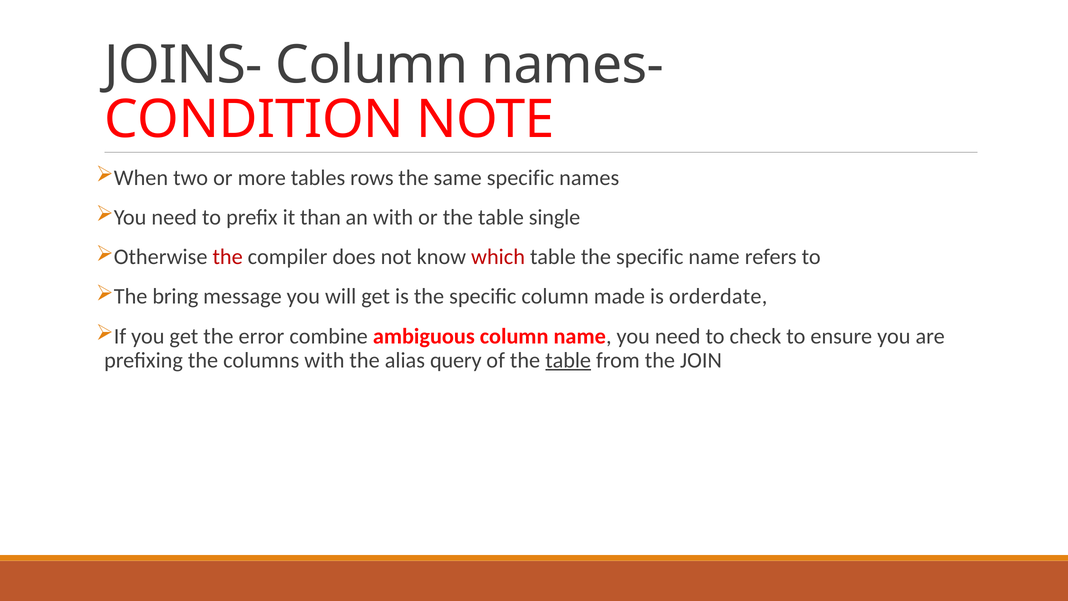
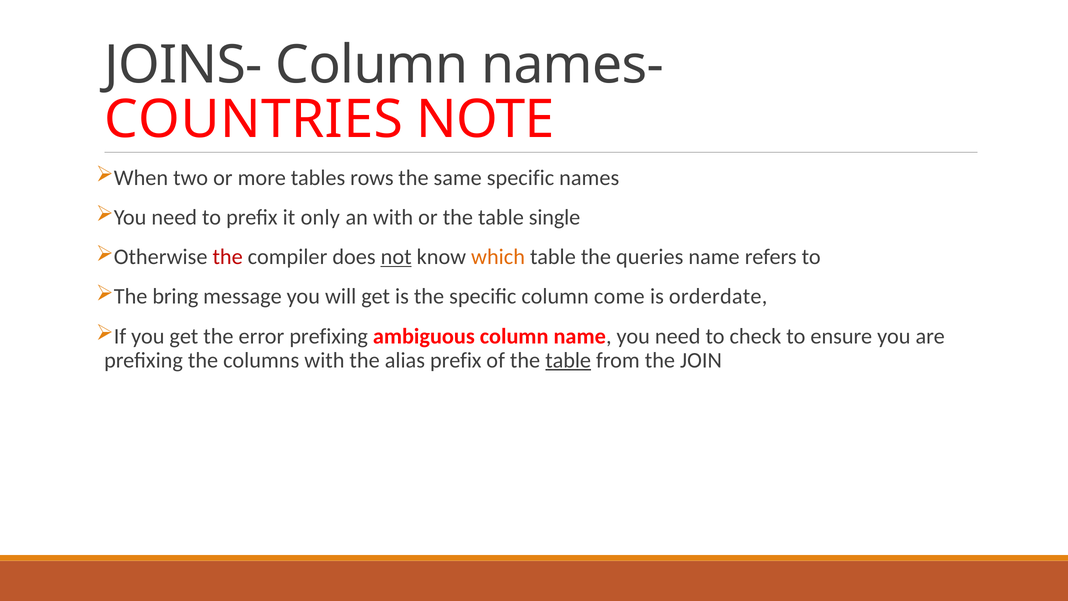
CONDITION: CONDITION -> COUNTRIES (254, 120)
than: than -> only (320, 217)
not underline: none -> present (396, 257)
which colour: red -> orange (498, 257)
table the specific: specific -> queries (650, 257)
made: made -> come (619, 296)
error combine: combine -> prefixing (329, 336)
alias query: query -> prefix (456, 360)
